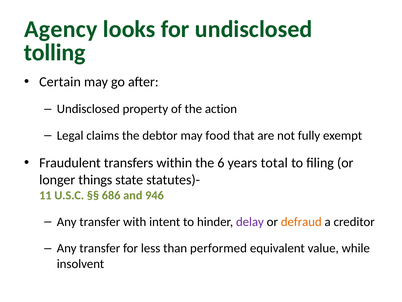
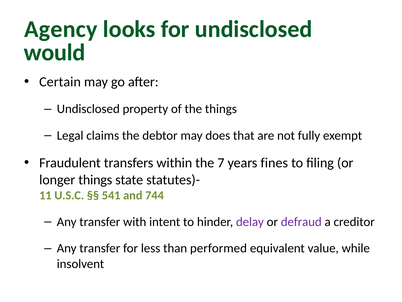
tolling: tolling -> would (55, 52)
the action: action -> things (221, 109)
food: food -> does (218, 135)
6: 6 -> 7 (221, 163)
total: total -> fines (274, 163)
686: 686 -> 541 (111, 195)
946: 946 -> 744 (154, 195)
defraud colour: orange -> purple (301, 221)
